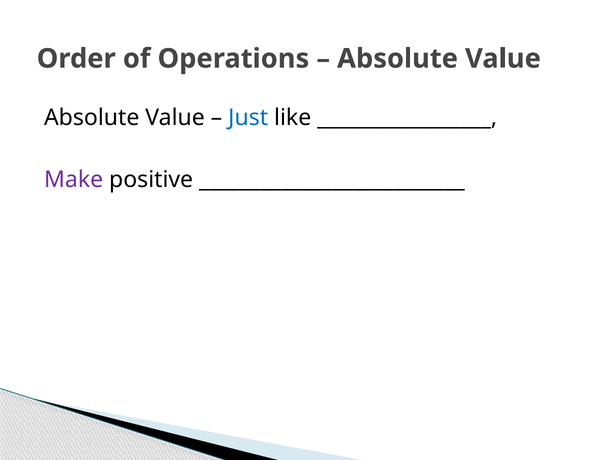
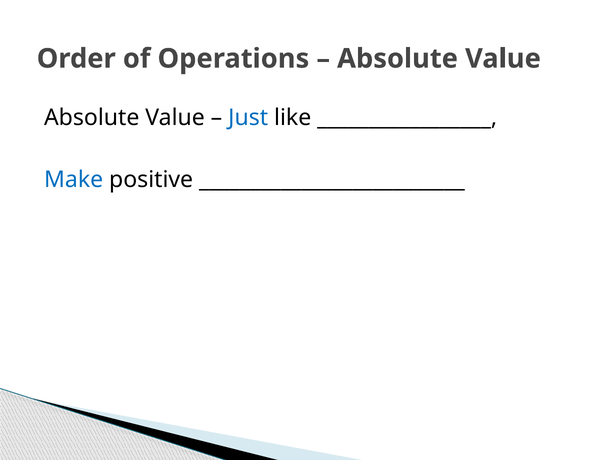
Make colour: purple -> blue (74, 180)
